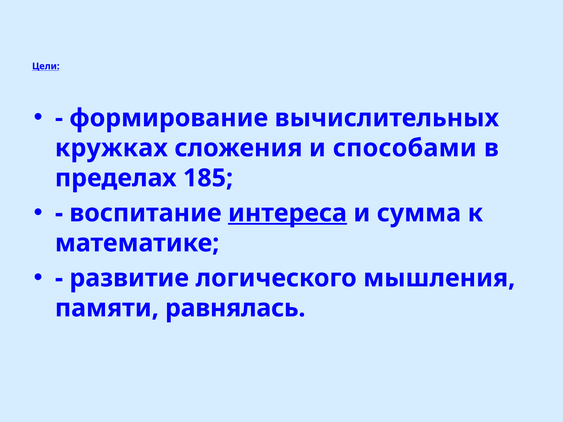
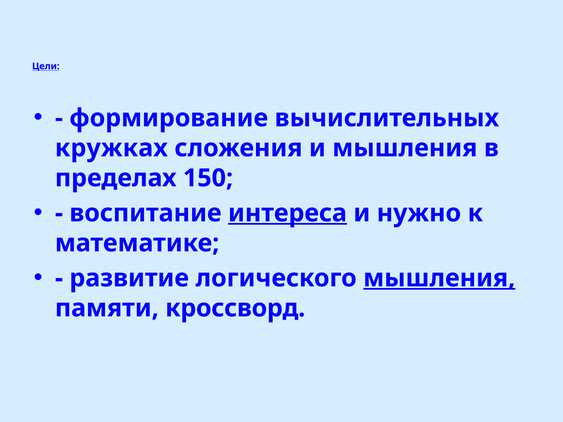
и способами: способами -> мышления (405, 148)
185: 185 -> 150 (208, 178)
сумма: сумма -> нужно (419, 213)
мышления underline: none -> present (439, 278)
равнялась: равнялась -> кроссворд (235, 308)
